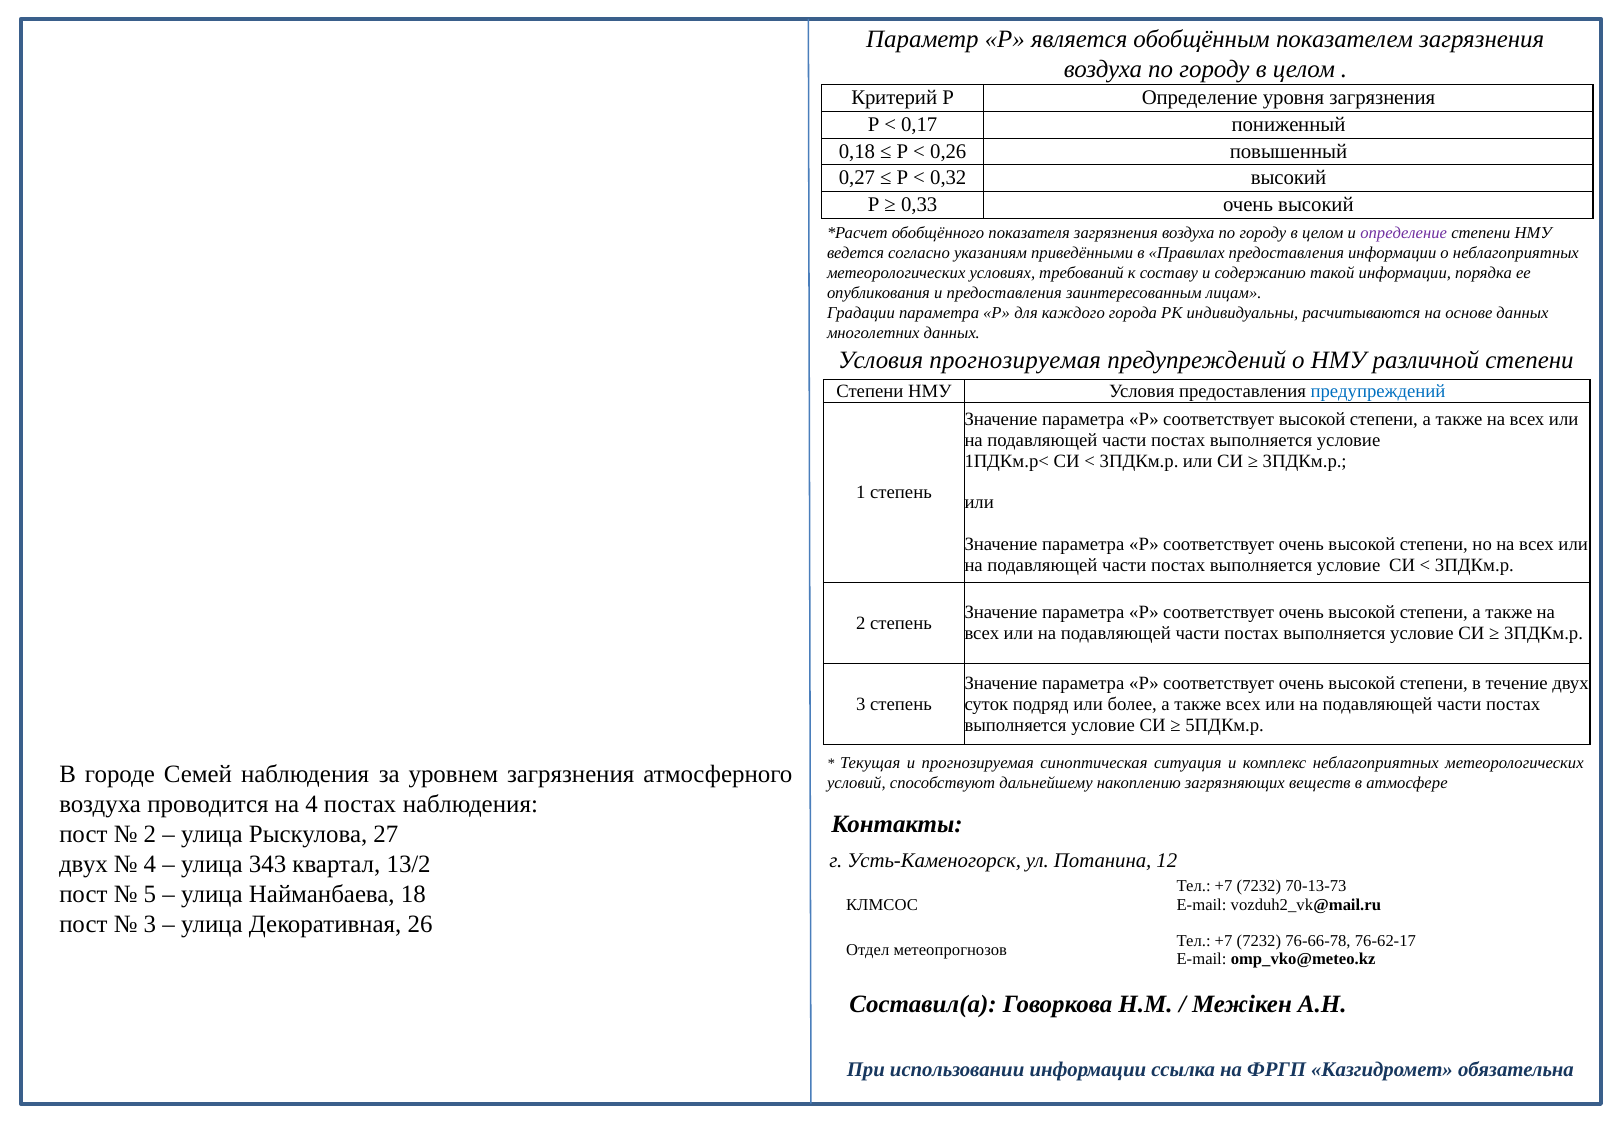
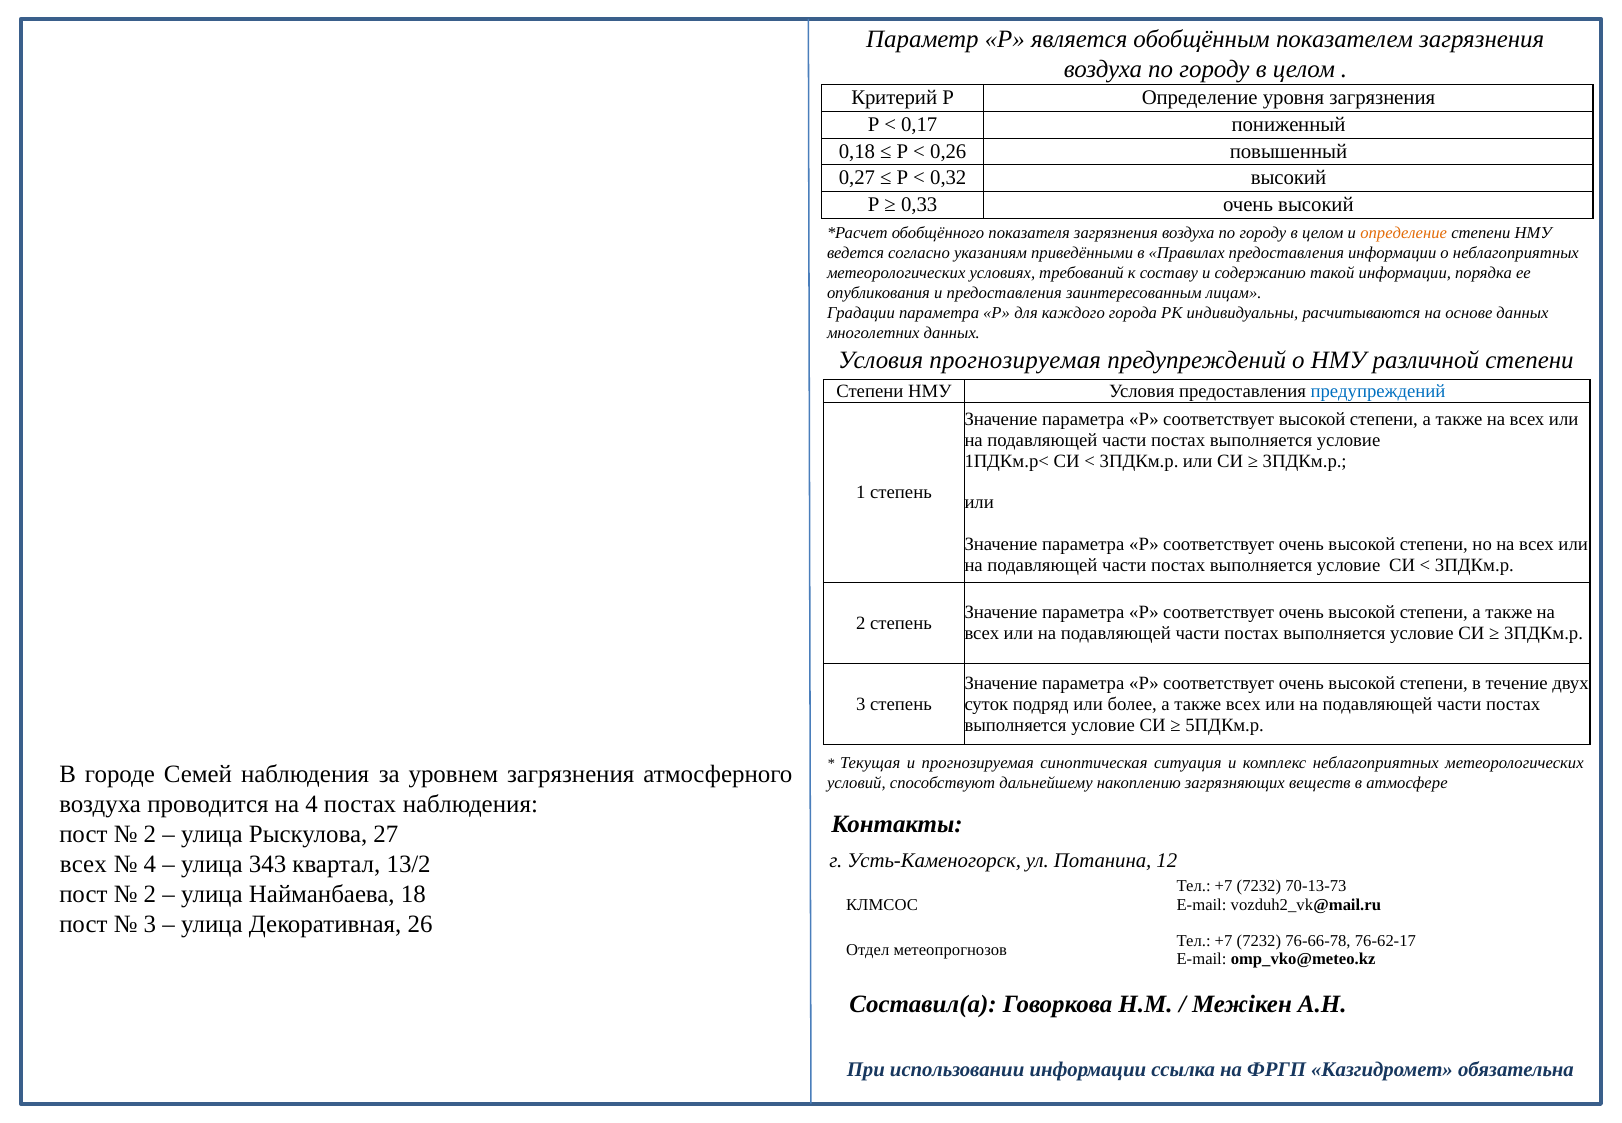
определение colour: purple -> orange (1404, 233)
двух: двух -> всех (83, 864)
5: 5 -> 2 (150, 894)
